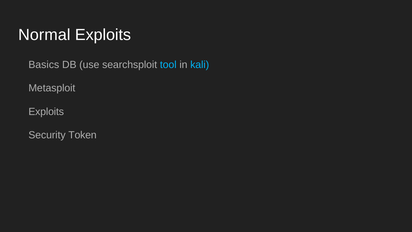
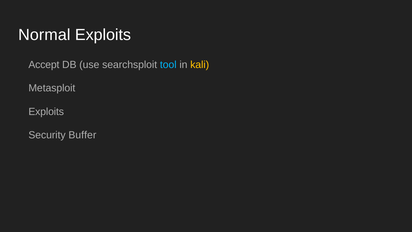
Basics: Basics -> Accept (44, 65)
kali colour: light blue -> yellow (200, 65)
Token: Token -> Buffer (82, 135)
